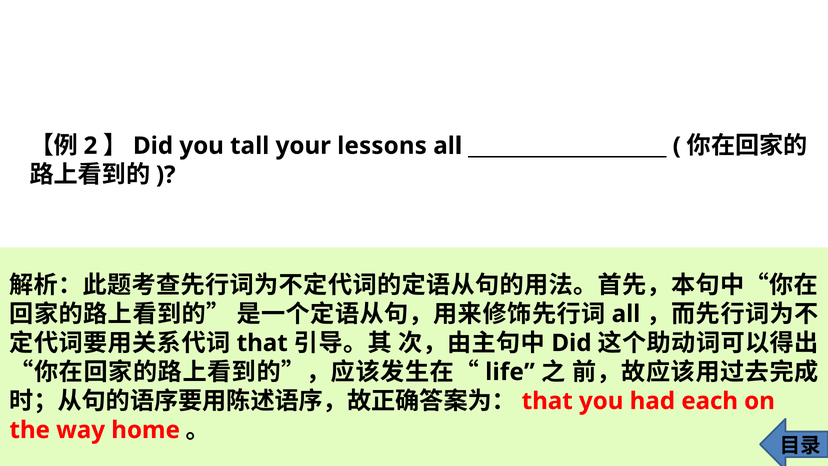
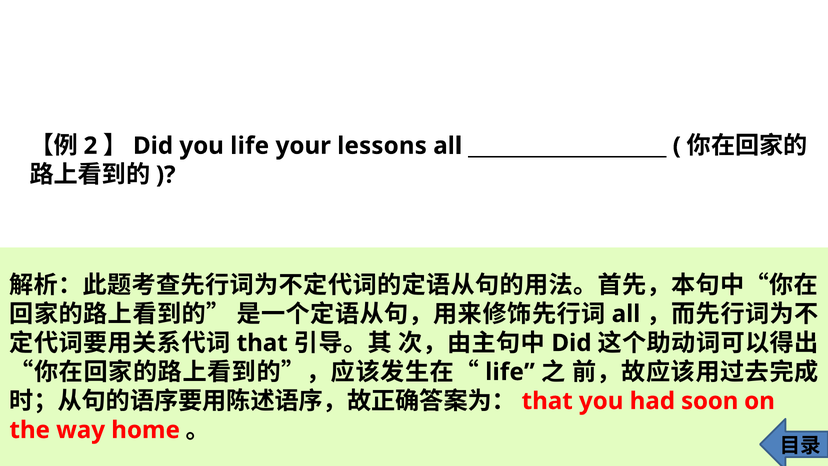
you tall: tall -> life (250, 146)
each: each -> soon (710, 401)
